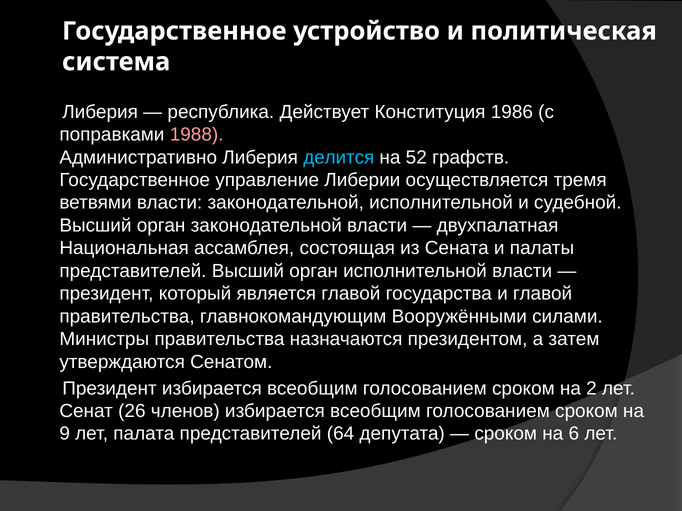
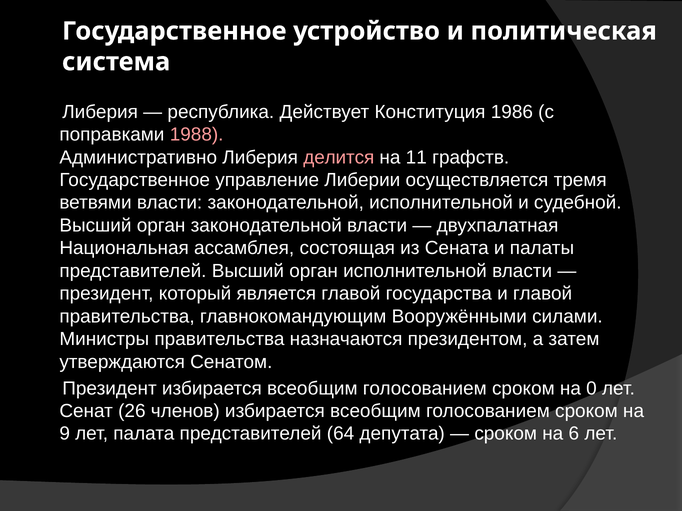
делится colour: light blue -> pink (339, 157)
52: 52 -> 11 (416, 157)
2: 2 -> 0 (591, 389)
